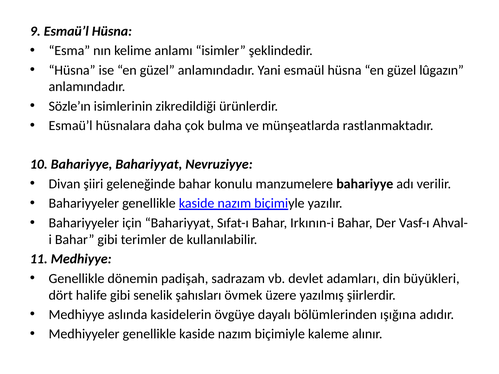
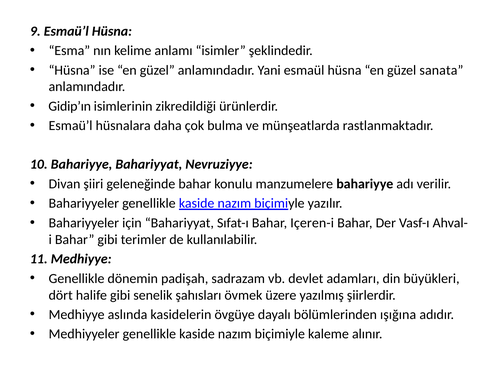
lûgazın: lûgazın -> sanata (441, 70)
Sözle’ın: Sözle’ın -> Gidip’ın (70, 106)
Irkının-i: Irkının-i -> Içeren-i (312, 223)
